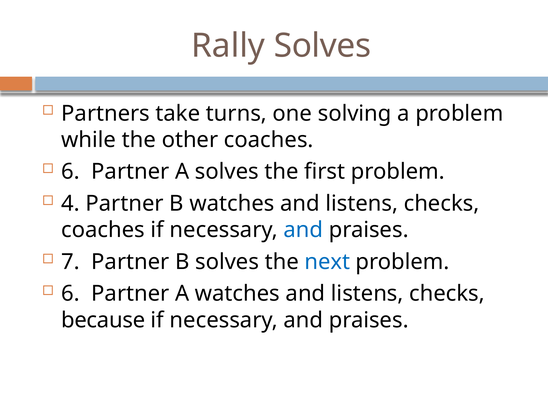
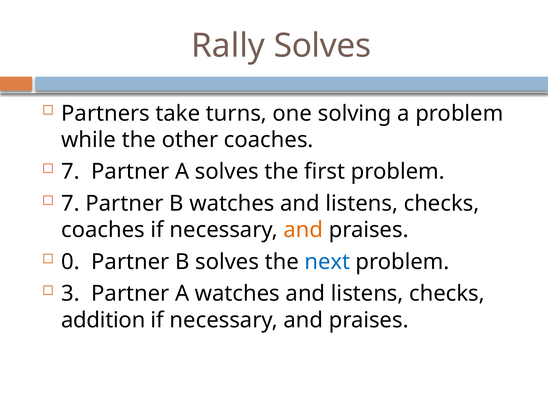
6: 6 -> 7 (71, 172)
4: 4 -> 7 (71, 204)
and colour: blue -> orange (303, 230)
7: 7 -> 0 (71, 262)
6: 6 -> 3 (71, 294)
because: because -> addition (103, 320)
